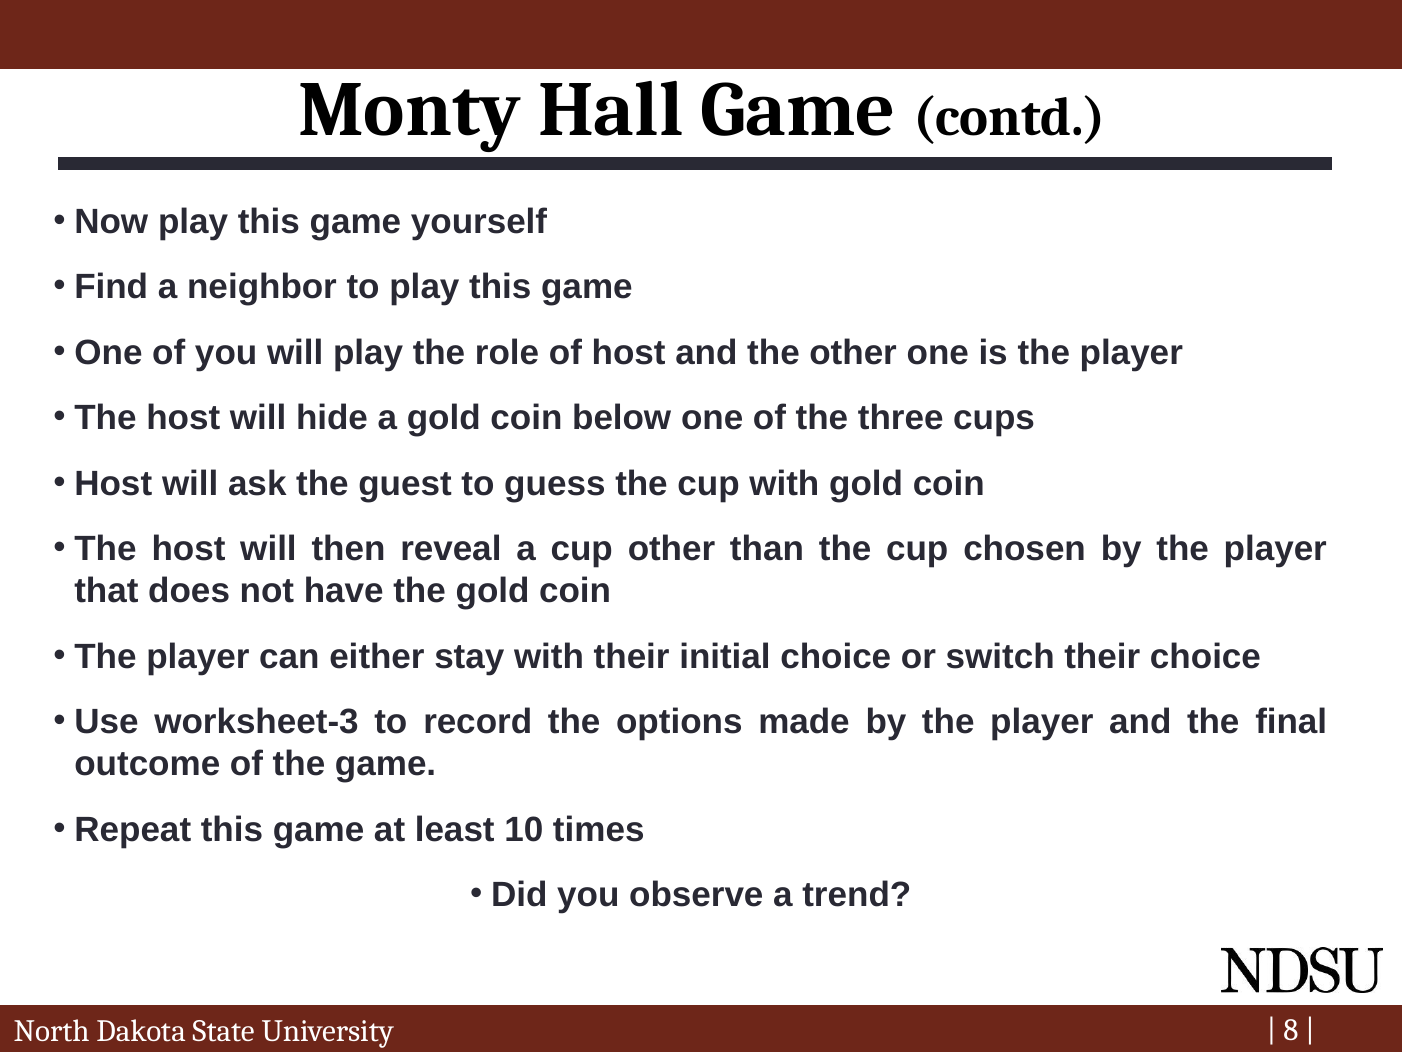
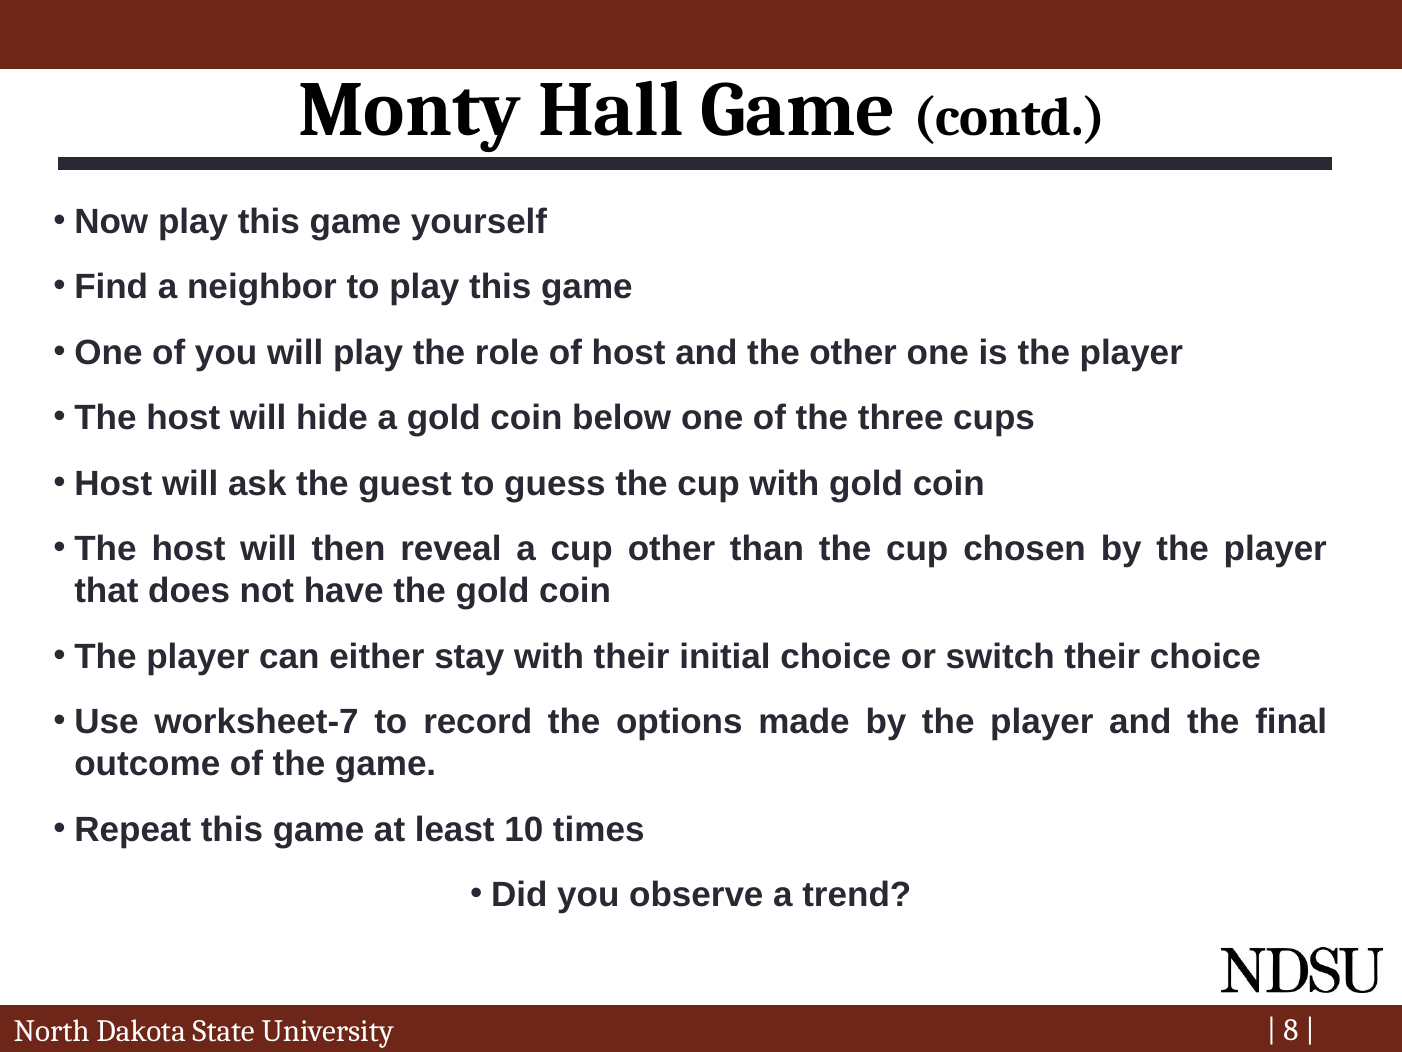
worksheet-3: worksheet-3 -> worksheet-7 (256, 722)
